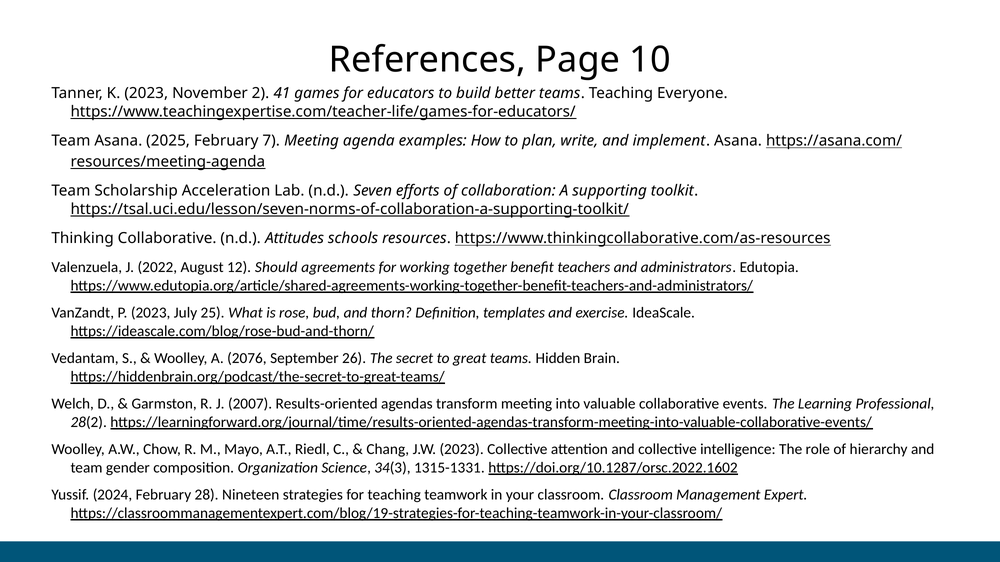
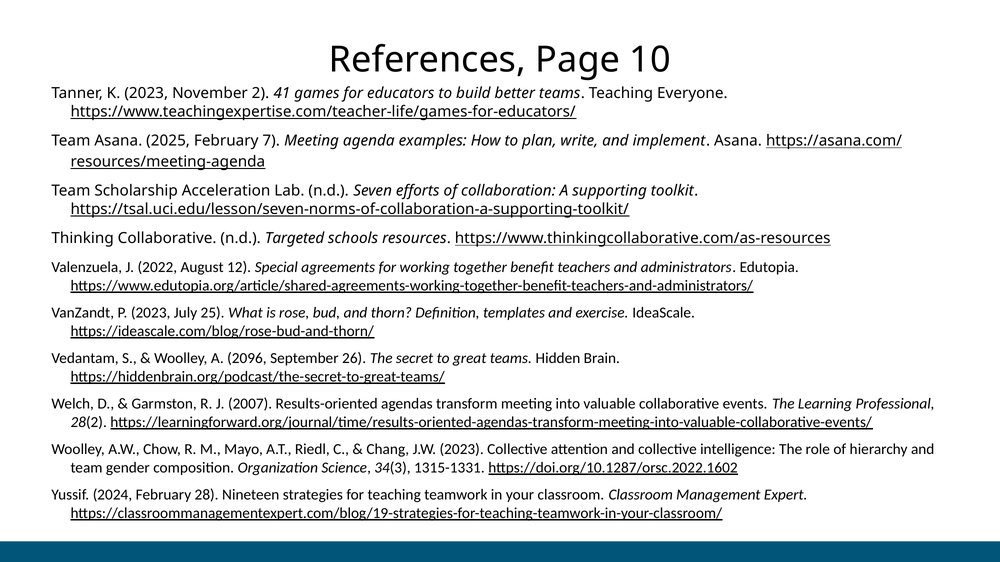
Attitudes: Attitudes -> Targeted (295, 238)
Should: Should -> Special (276, 268)
2076: 2076 -> 2096 (247, 359)
